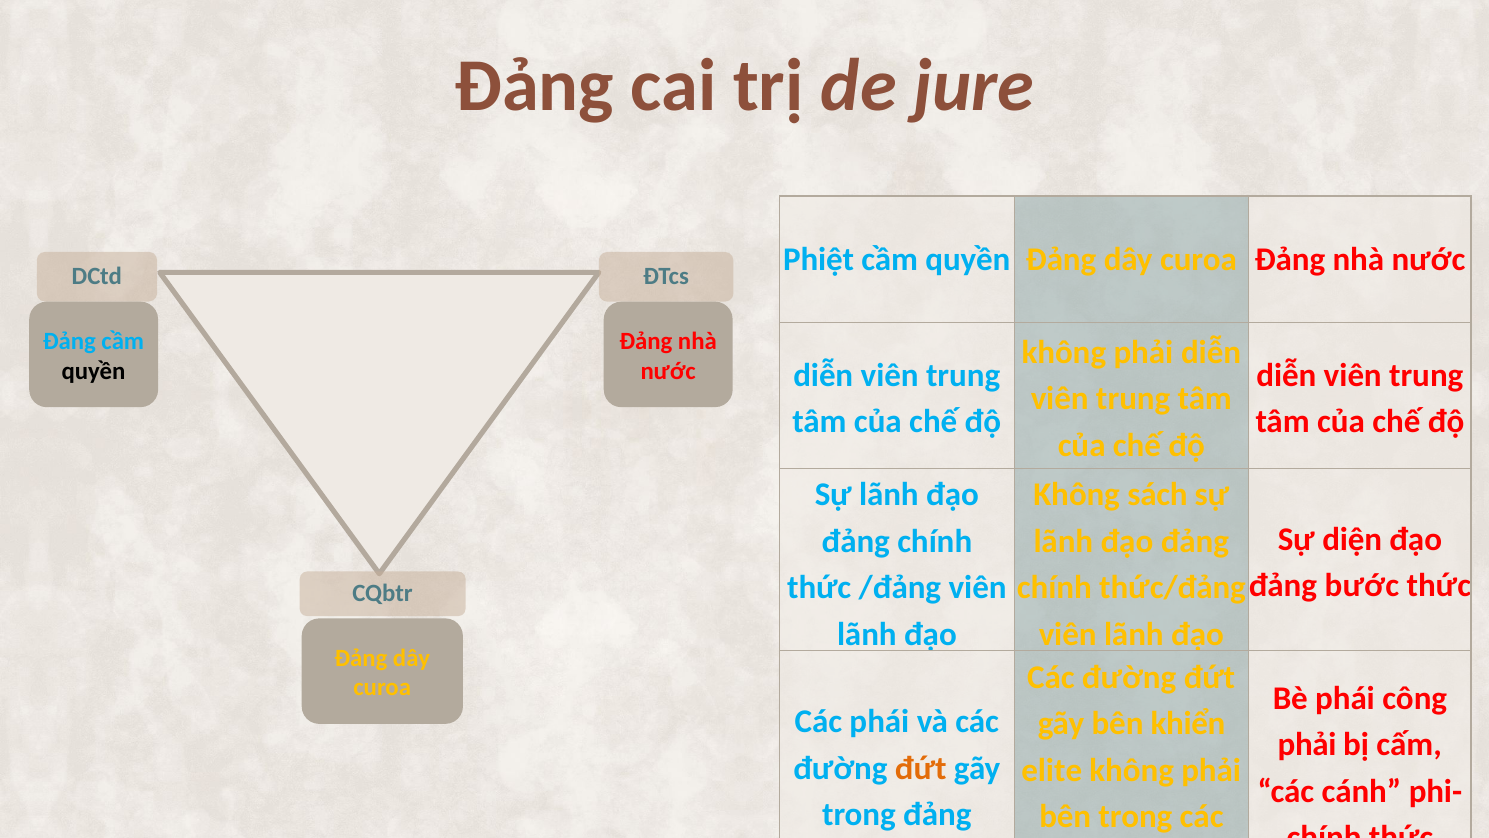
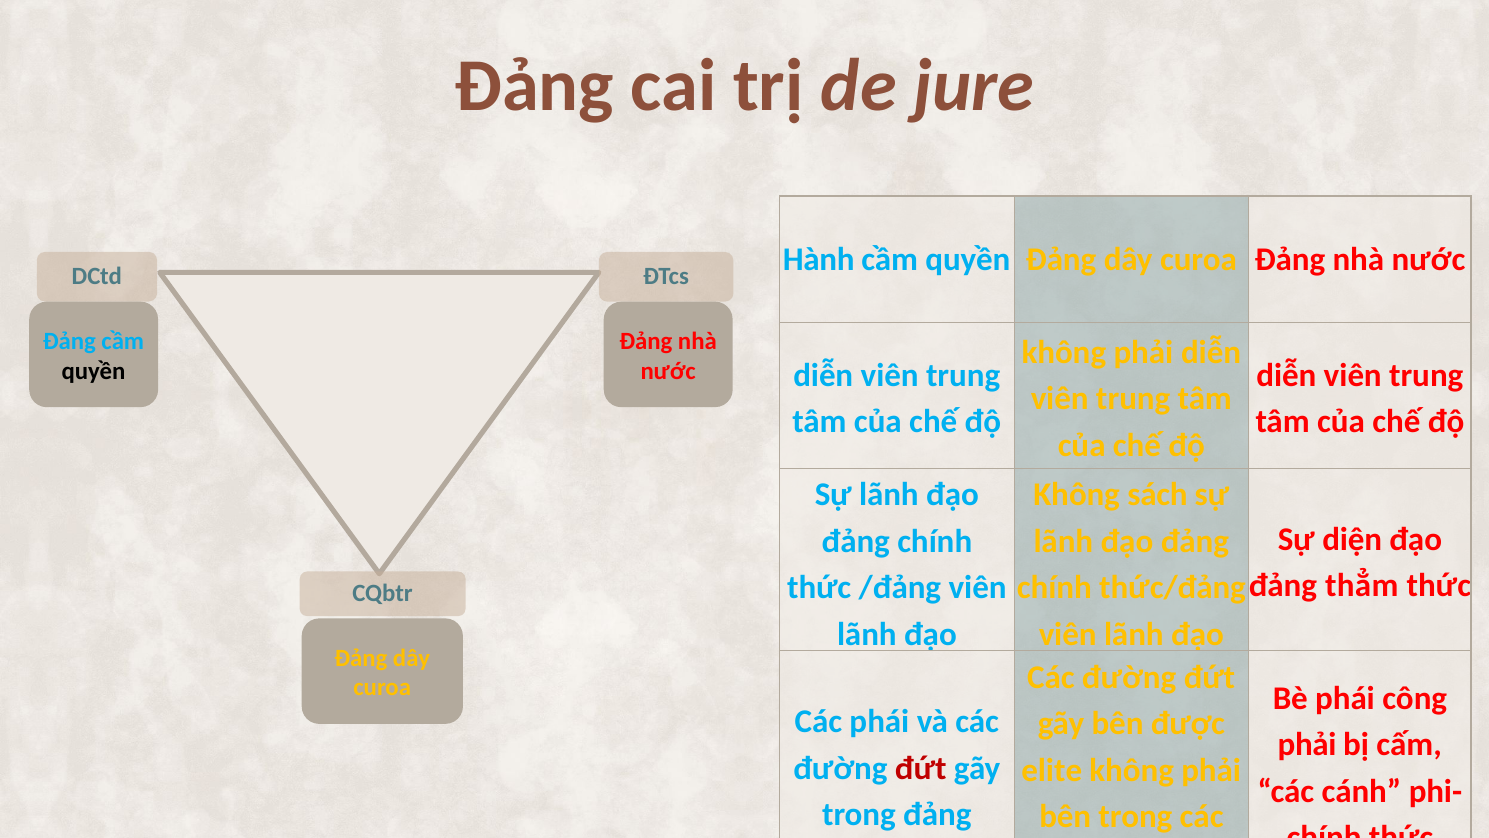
Phiệt: Phiệt -> Hành (819, 260)
bước: bước -> thẳm (1362, 586)
khiển: khiển -> được (1188, 723)
đứt colour: orange -> red (921, 768)
